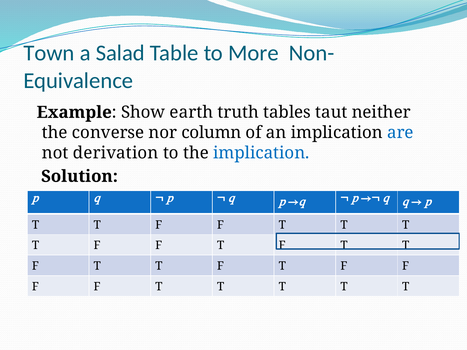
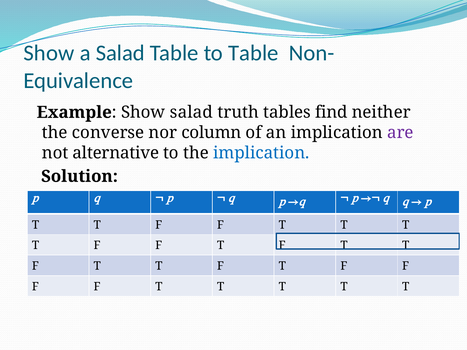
Town: Town -> Show (49, 53)
to More: More -> Table (253, 53)
Show earth: earth -> salad (191, 112)
taut: taut -> find (331, 112)
are colour: blue -> purple (400, 133)
derivation: derivation -> alternative (116, 153)
